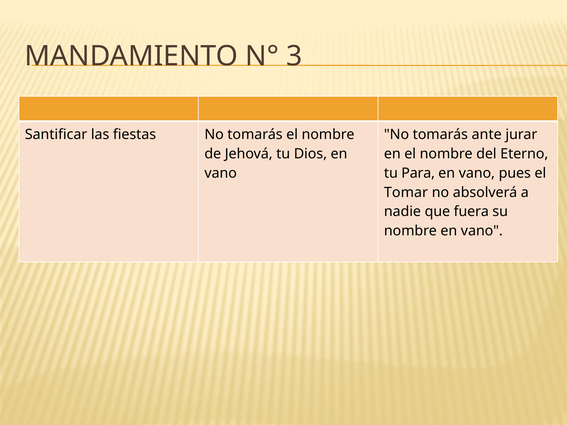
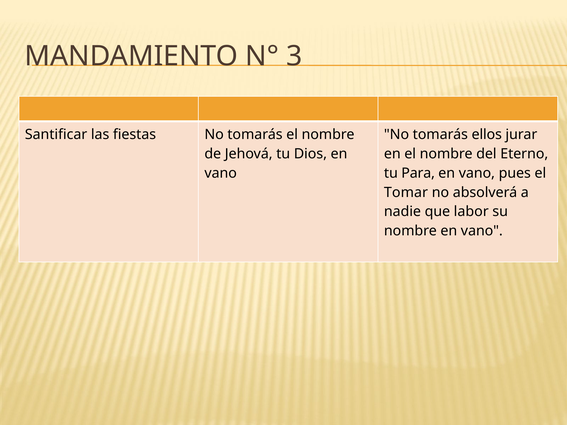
ante: ante -> ellos (487, 135)
fuera: fuera -> labor (471, 212)
